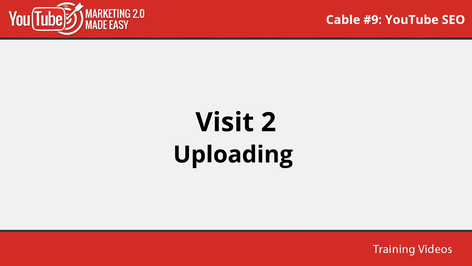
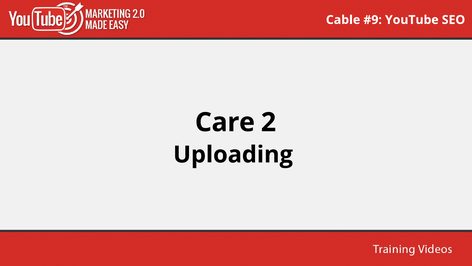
Visit: Visit -> Care (225, 122)
